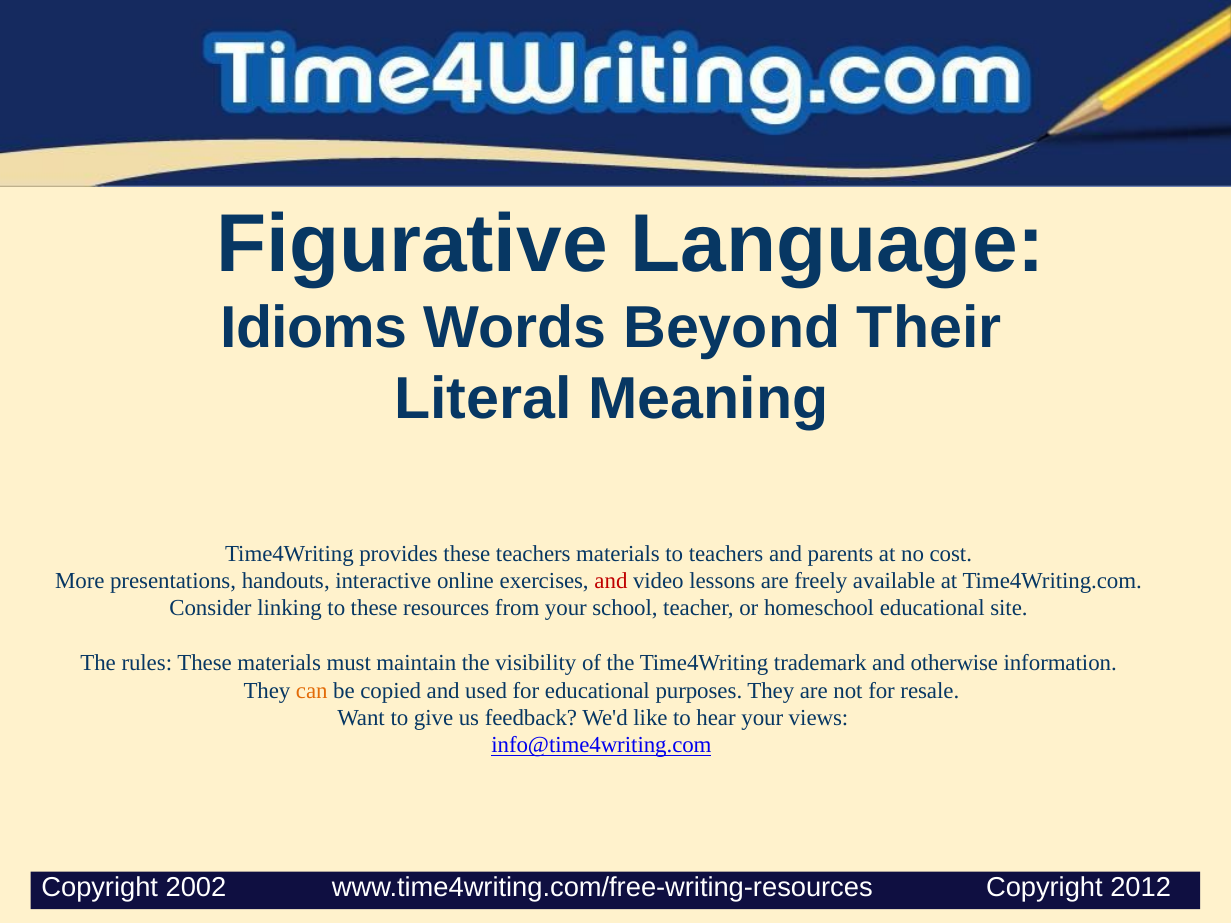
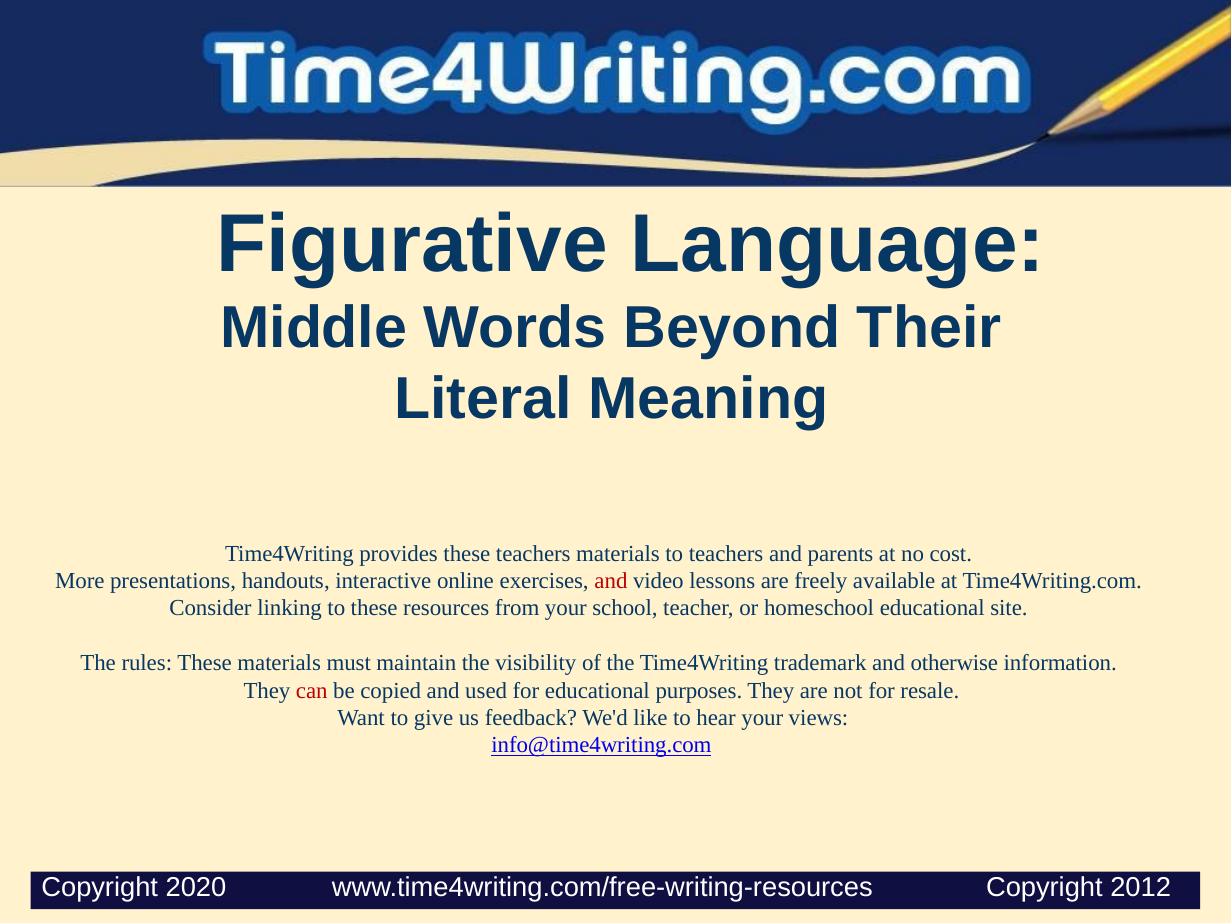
Idioms: Idioms -> Middle (314, 328)
can colour: orange -> red (312, 691)
2002: 2002 -> 2020 (196, 888)
